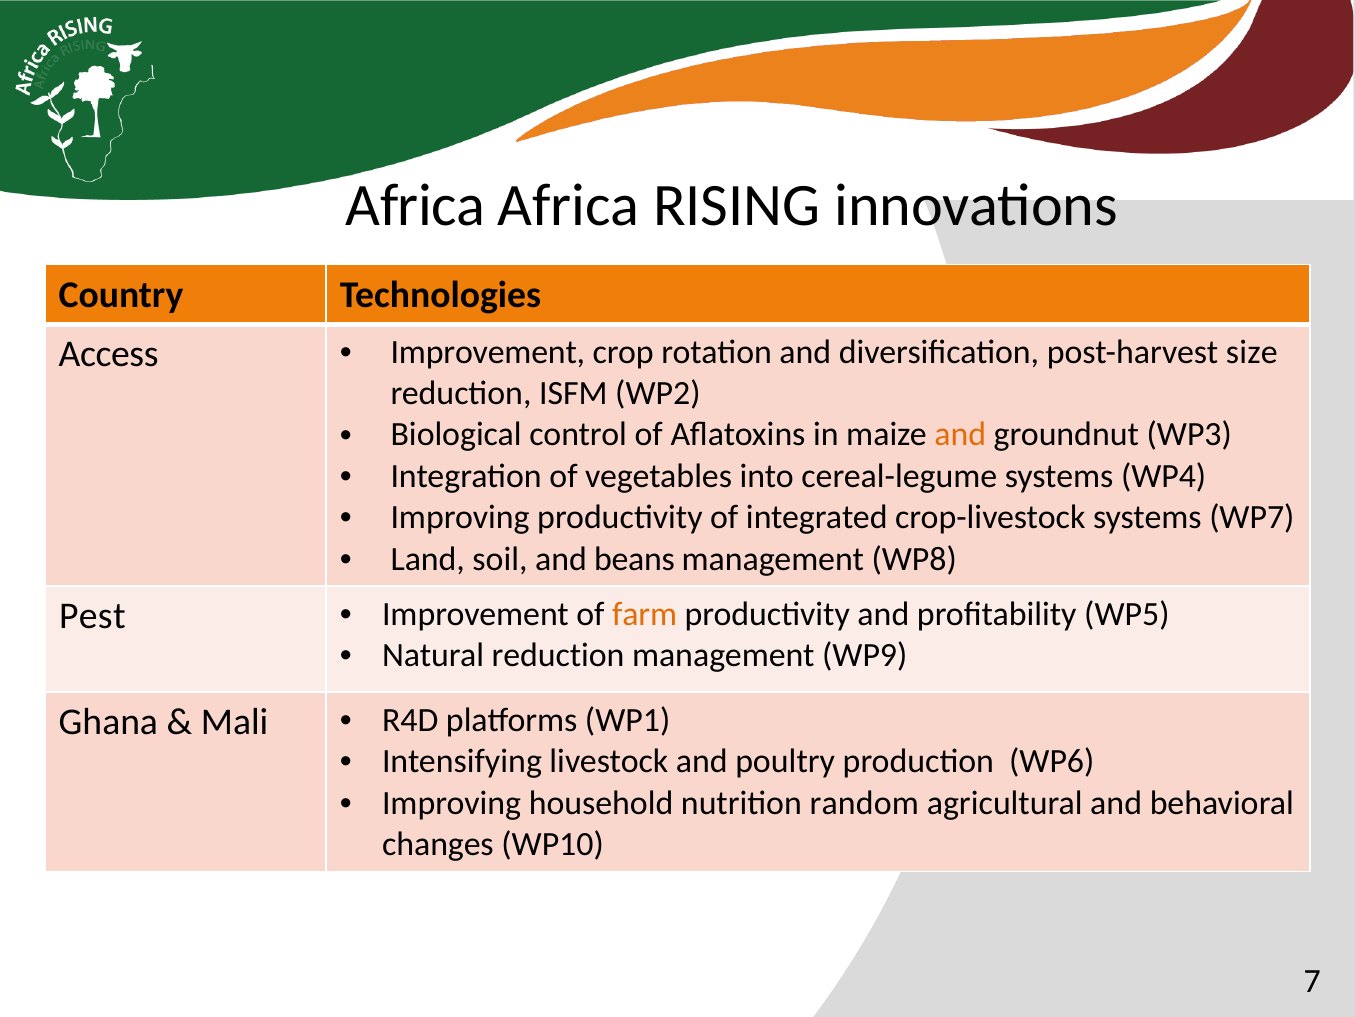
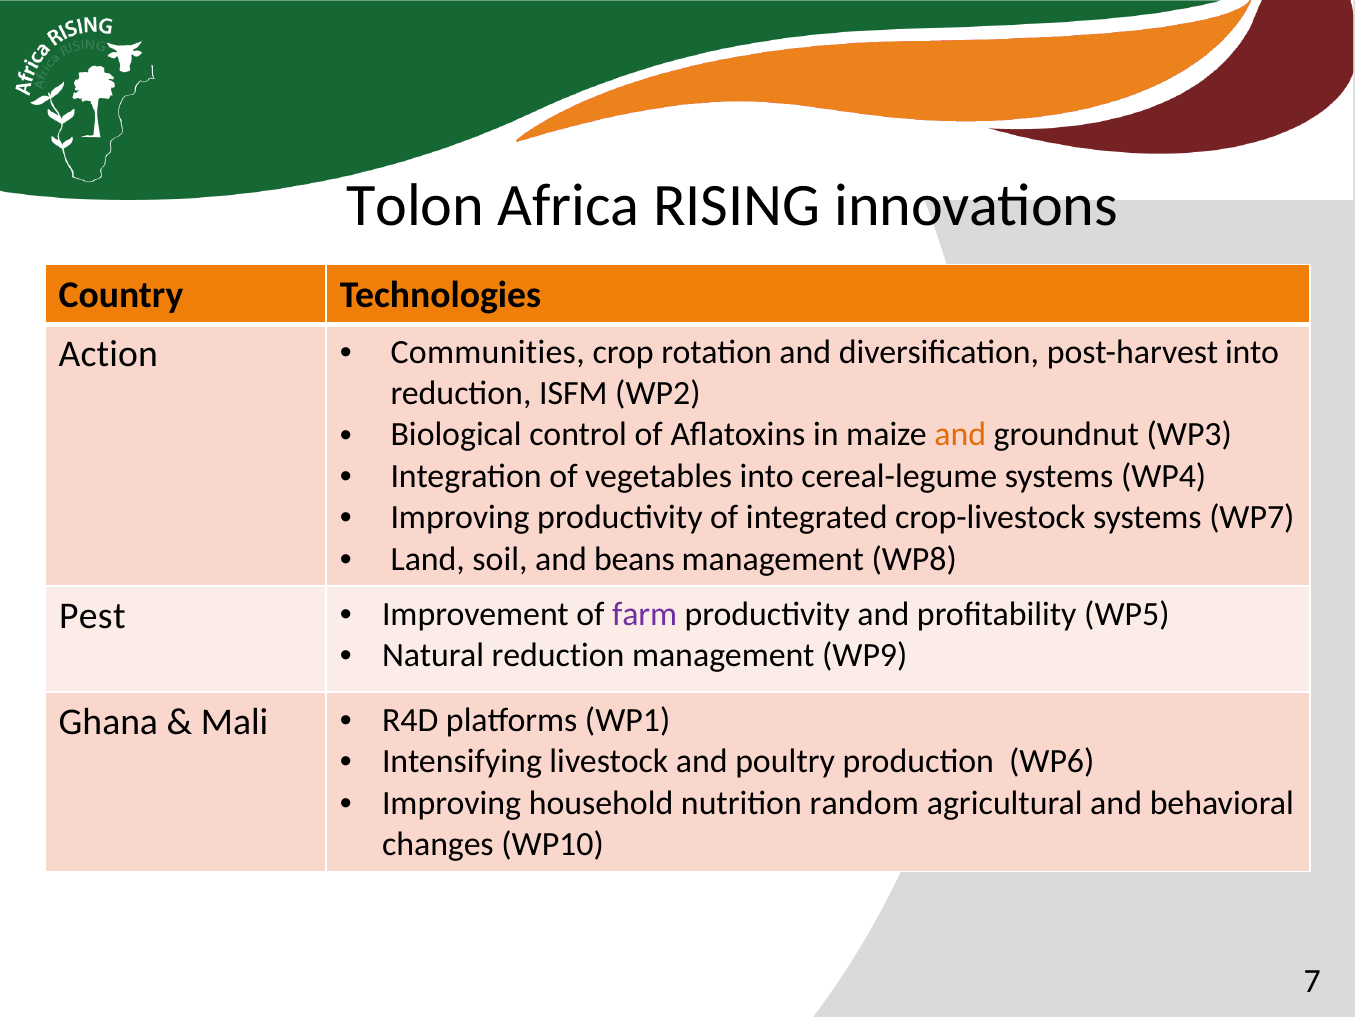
Africa: Africa -> Tolon (415, 205)
Access: Access -> Action (108, 354)
Improvement: Improvement -> Communities (488, 352)
post-harvest size: size -> into (1252, 352)
farm colour: orange -> purple (645, 613)
